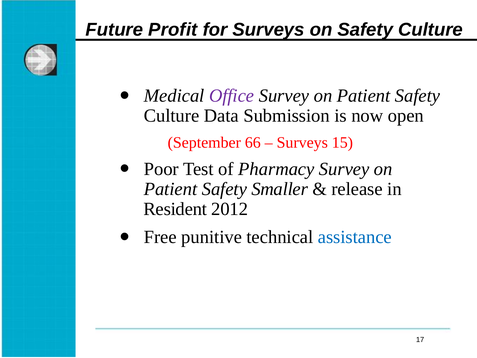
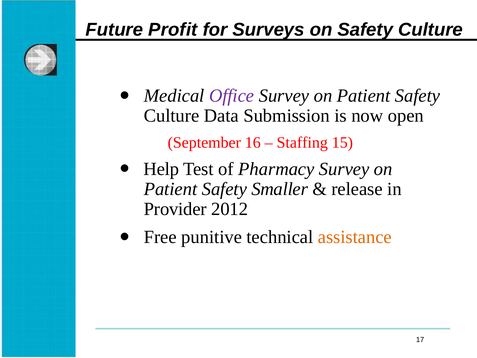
66: 66 -> 16 (253, 142)
Surveys: Surveys -> Staffing (302, 142)
Poor: Poor -> Help (161, 169)
Resident: Resident -> Provider (175, 209)
assistance colour: blue -> orange (355, 237)
